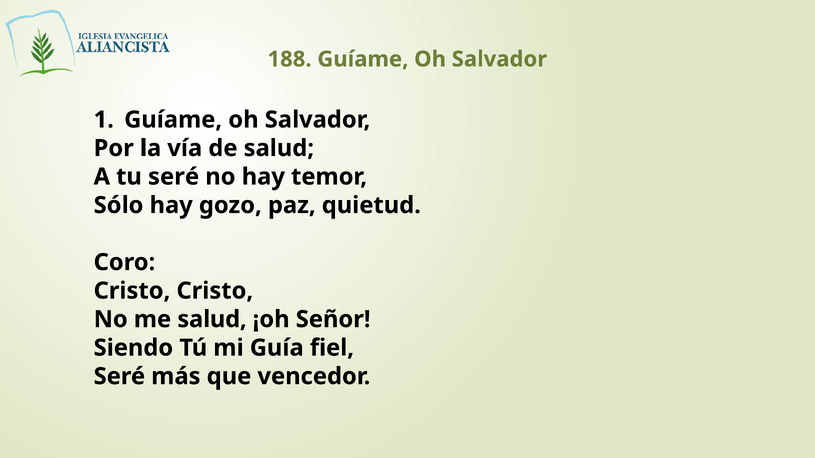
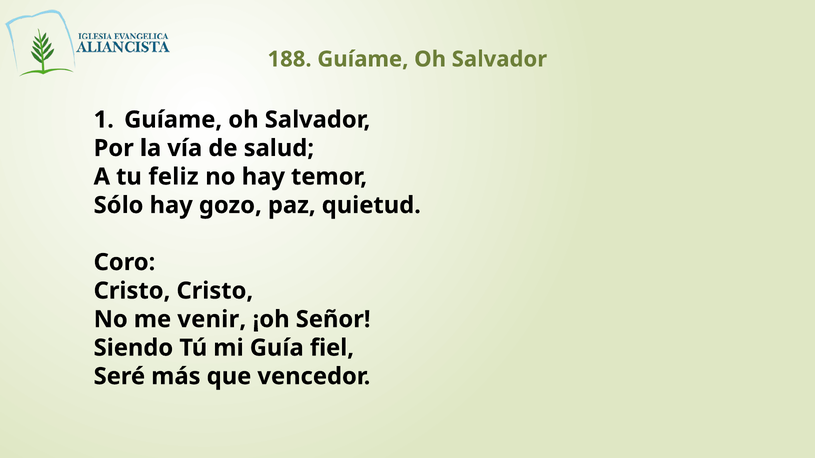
tu seré: seré -> feliz (173, 177)
me salud: salud -> venir (212, 320)
